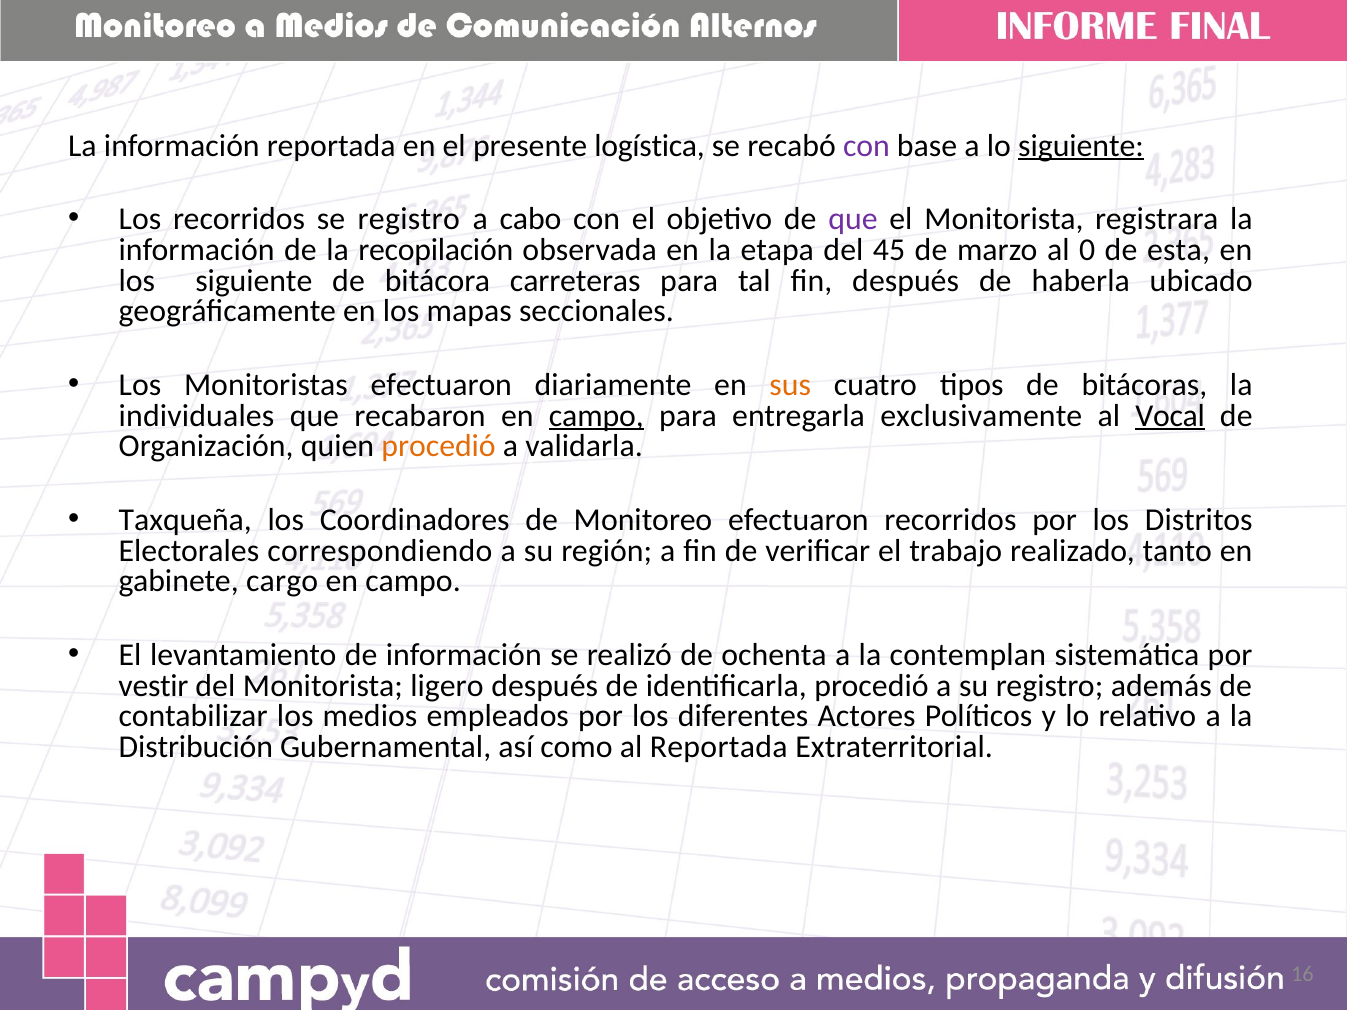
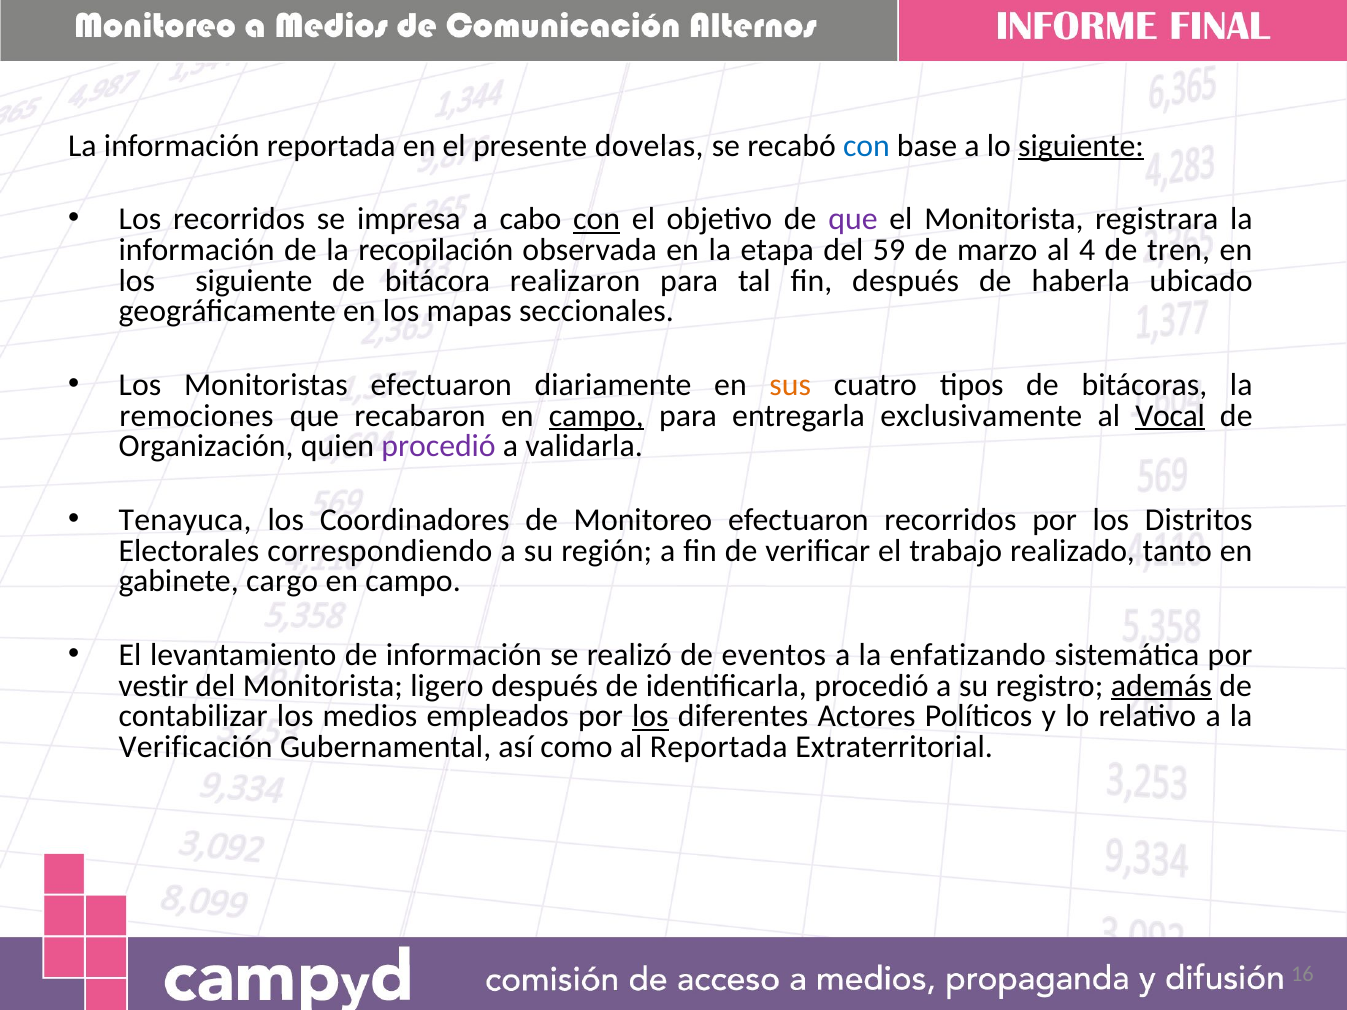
logística: logística -> dovelas (649, 146)
con colour: purple -> blue (866, 146)
se registro: registro -> impresa (409, 219)
con underline: none -> present (597, 219)
45: 45 -> 59 (889, 250)
0: 0 -> 4 (1087, 250)
esta: esta -> tren (1179, 250)
carreteras: carreteras -> realizaron (575, 281)
individuales: individuales -> remociones (196, 416)
procedió colour: orange -> purple (439, 446)
Taxqueña: Taxqueña -> Tenayuca (185, 520)
ochenta: ochenta -> eventos (774, 655)
contemplan: contemplan -> enfatizando (968, 655)
además underline: none -> present (1161, 686)
los underline: none -> present (650, 716)
Distribución: Distribución -> Verificación (196, 747)
